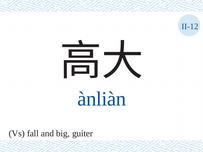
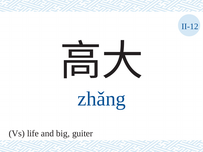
ànliàn: ànliàn -> zhǎng (102, 99)
fall: fall -> life (33, 134)
